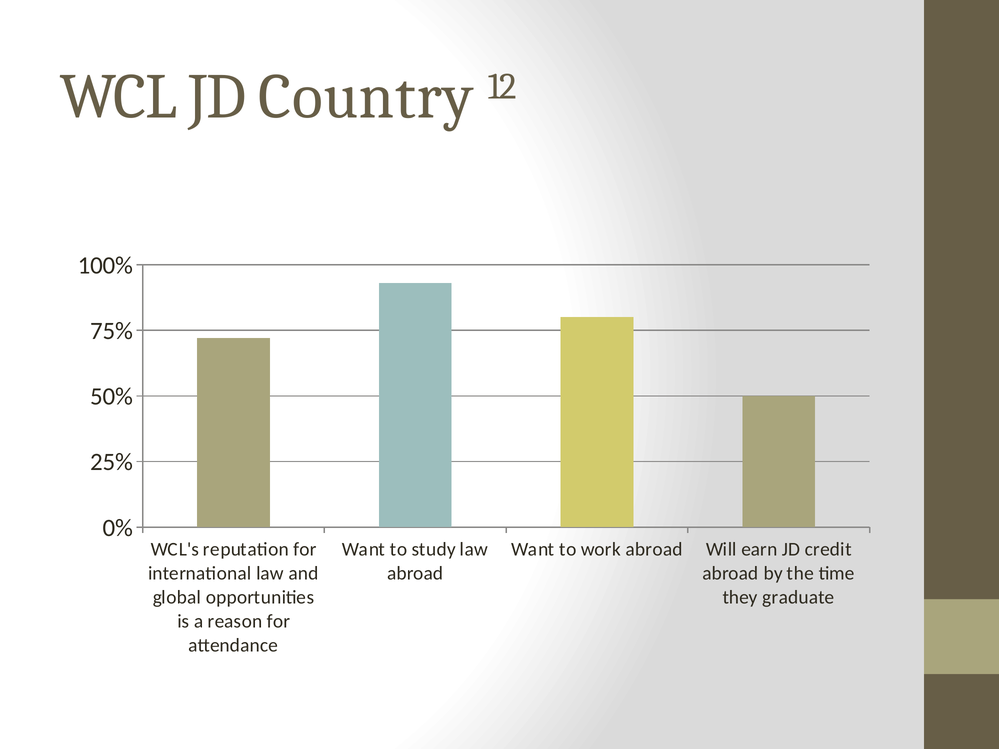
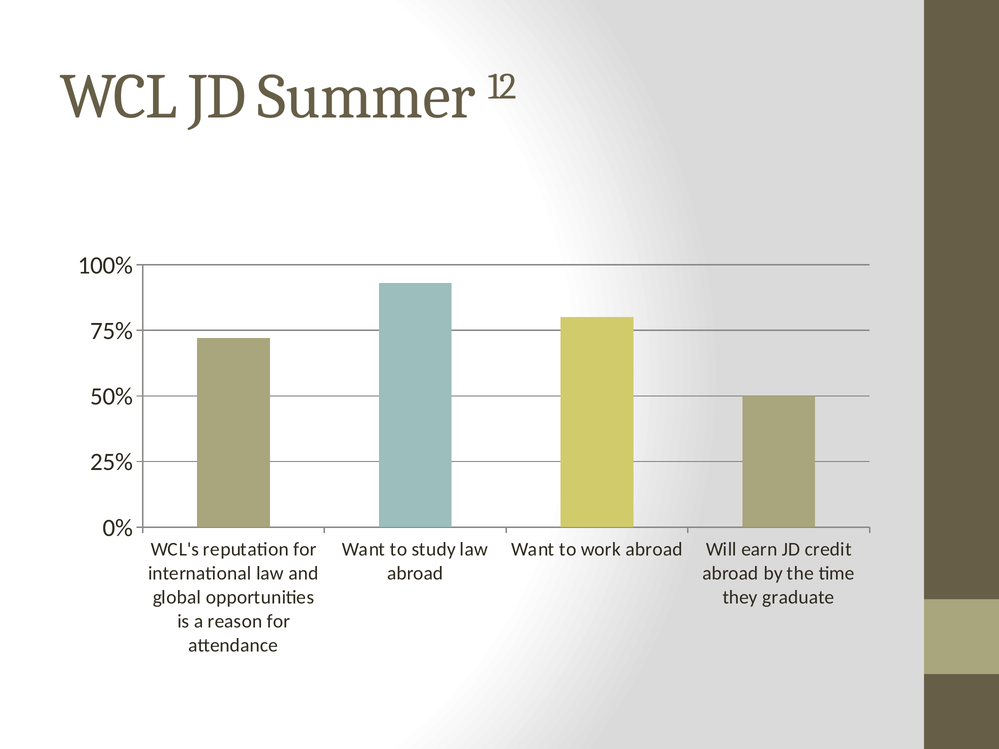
Country: Country -> Summer (366, 97)
